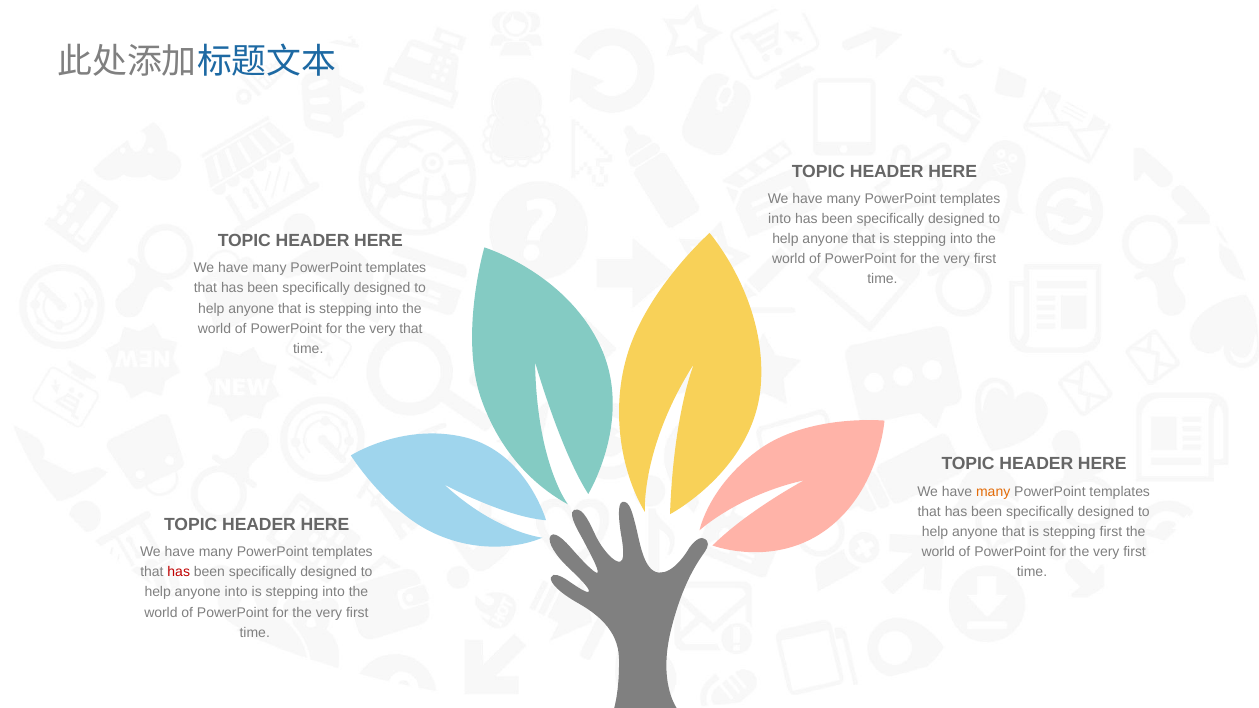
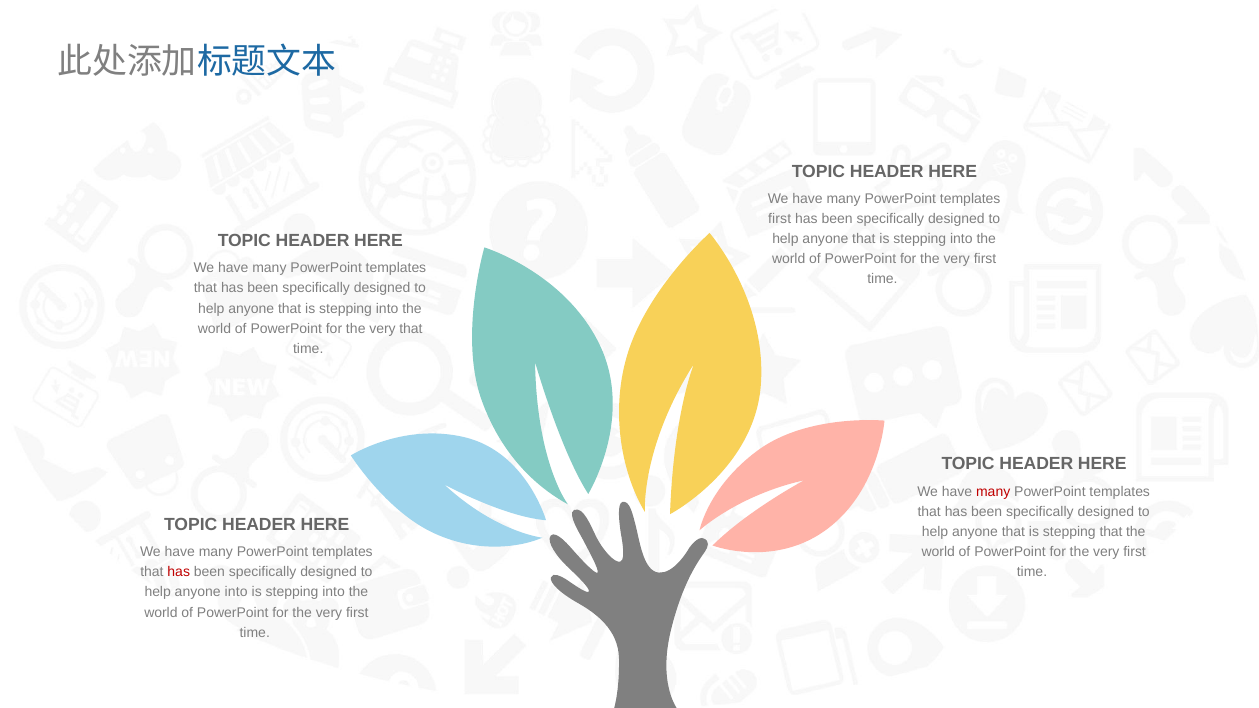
into: into -> first (780, 219)
many colour: orange -> red (993, 492)
stepping first: first -> that (1111, 532)
